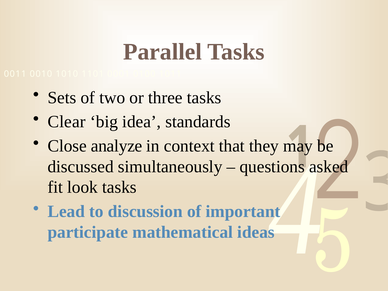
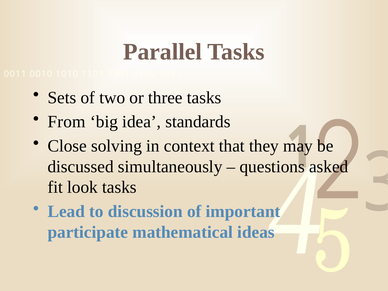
Clear: Clear -> From (67, 122)
analyze: analyze -> solving (116, 146)
